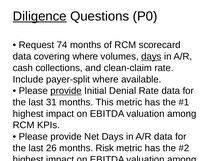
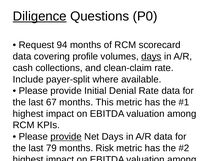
74: 74 -> 94 (62, 45)
covering where: where -> profile (85, 56)
provide underline: present -> none (66, 91)
31: 31 -> 67 (51, 102)
provide underline: none -> present (66, 136)
26: 26 -> 79 (51, 148)
